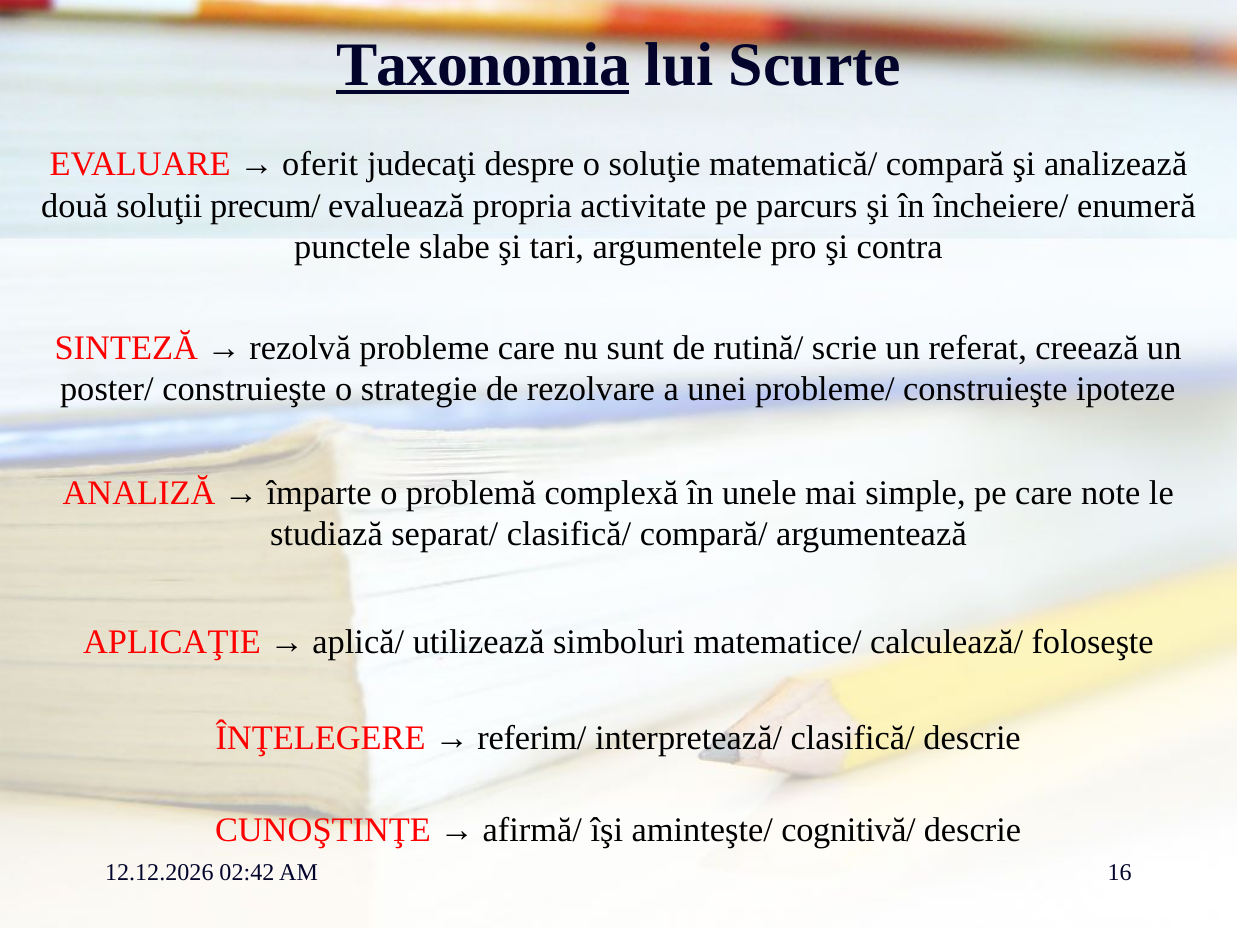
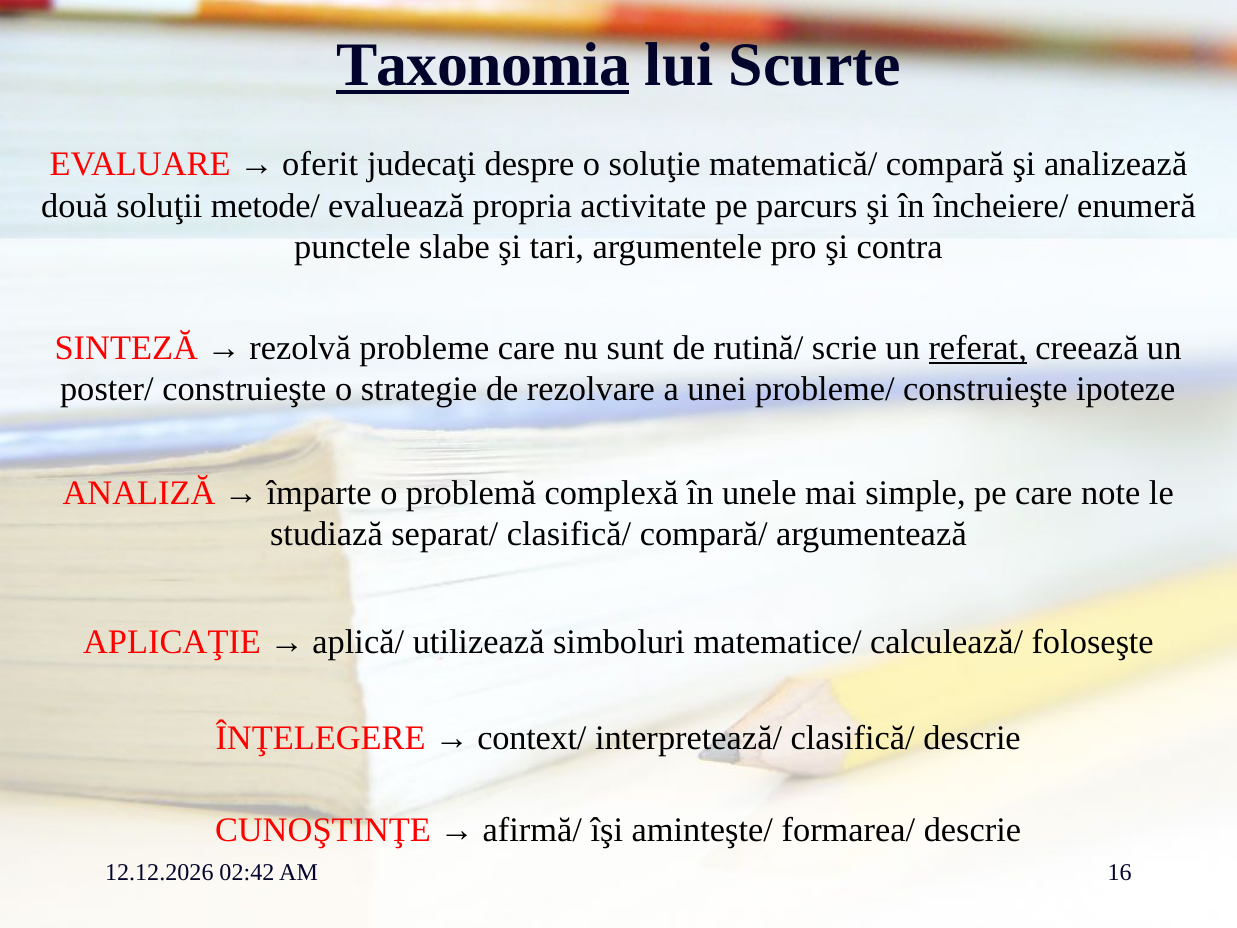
precum/: precum/ -> metode/ (265, 206)
referat underline: none -> present (978, 348)
referim/: referim/ -> context/ (532, 738)
cognitivă/: cognitivă/ -> formarea/ (848, 830)
